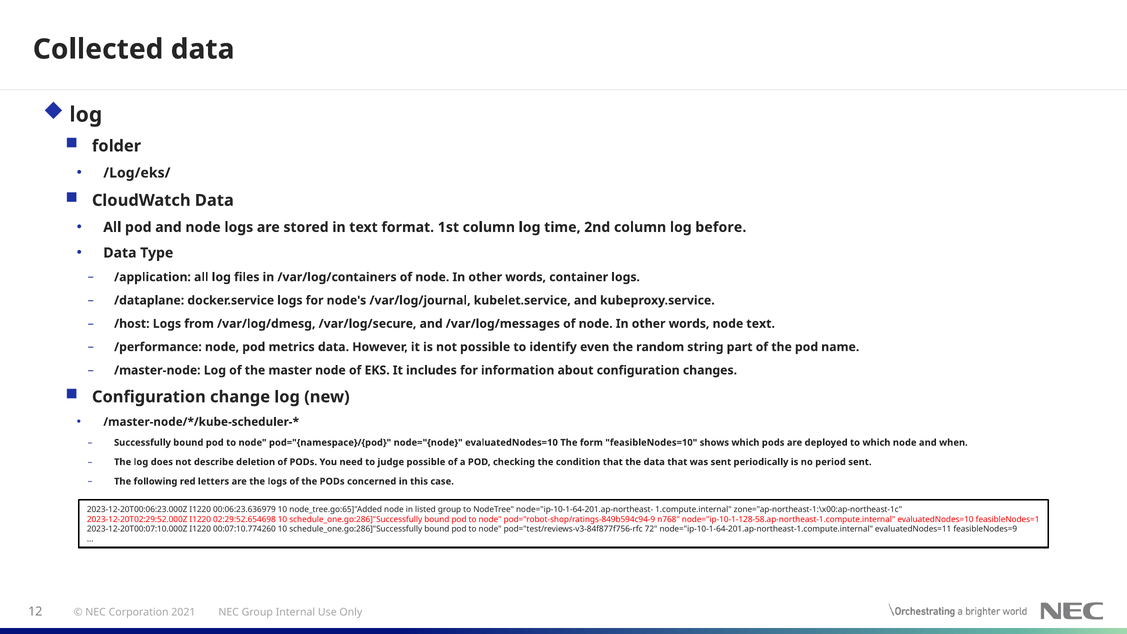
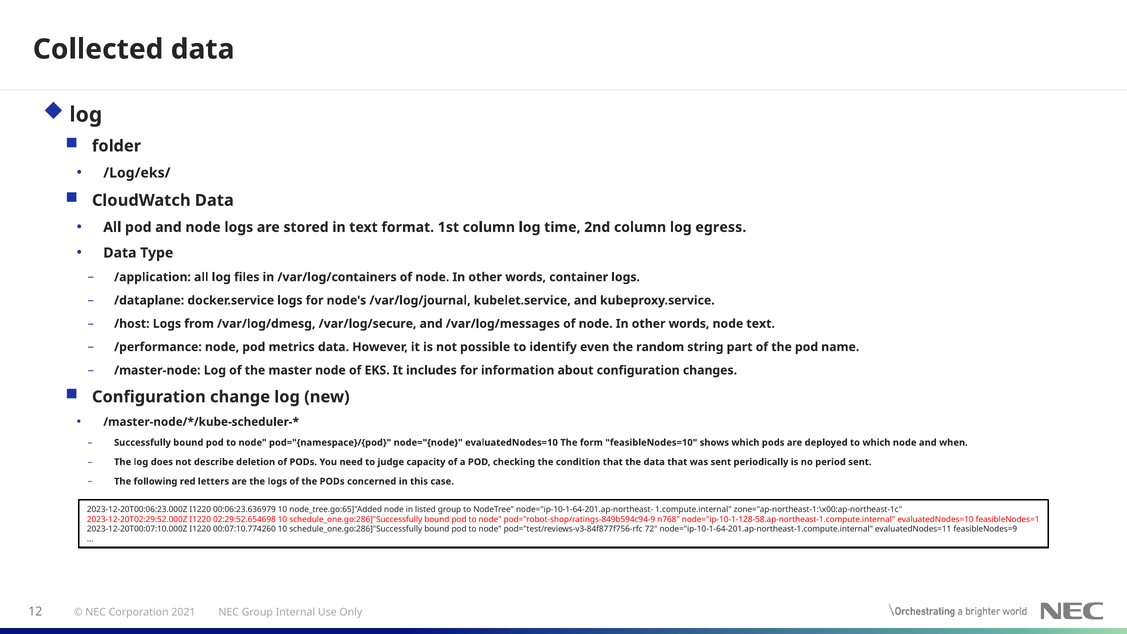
before: before -> egress (721, 227)
judge possible: possible -> capacity (426, 462)
